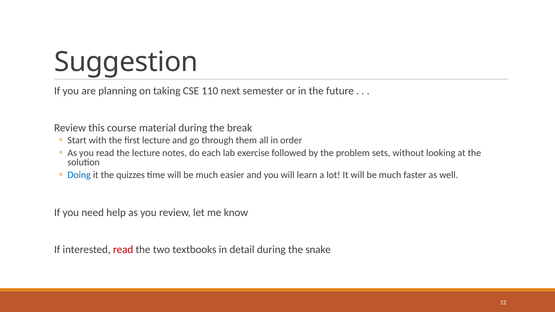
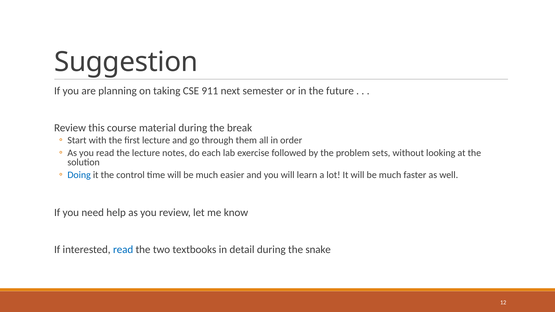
110: 110 -> 911 (210, 91)
quizzes: quizzes -> control (131, 175)
read colour: red -> blue (123, 250)
